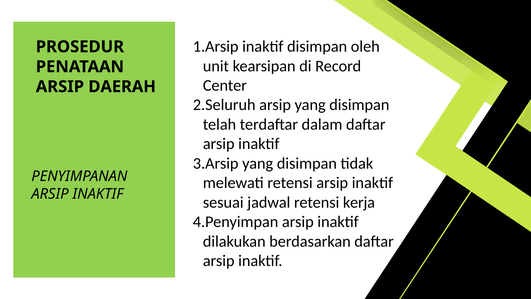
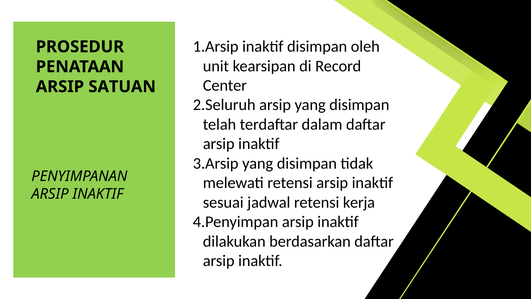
DAERAH: DAERAH -> SATUAN (122, 87)
